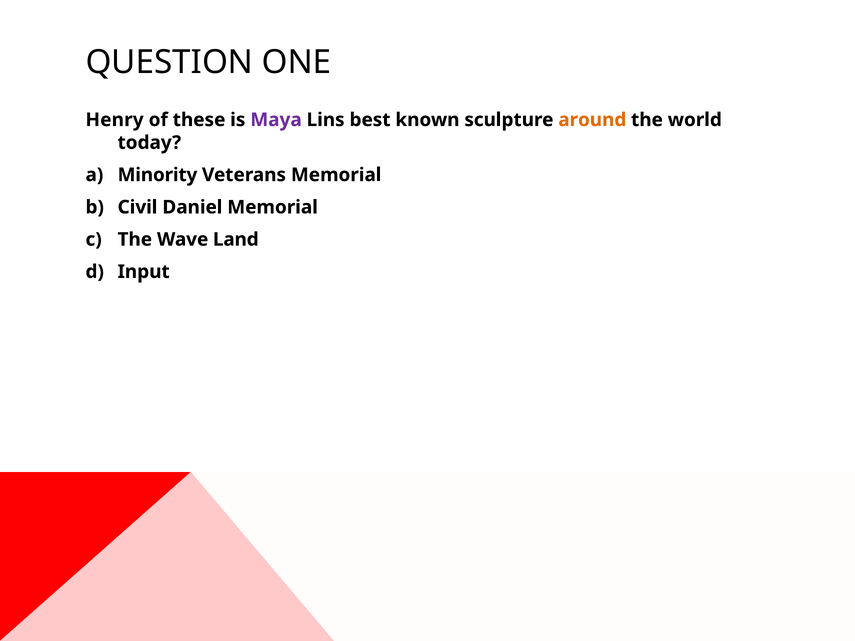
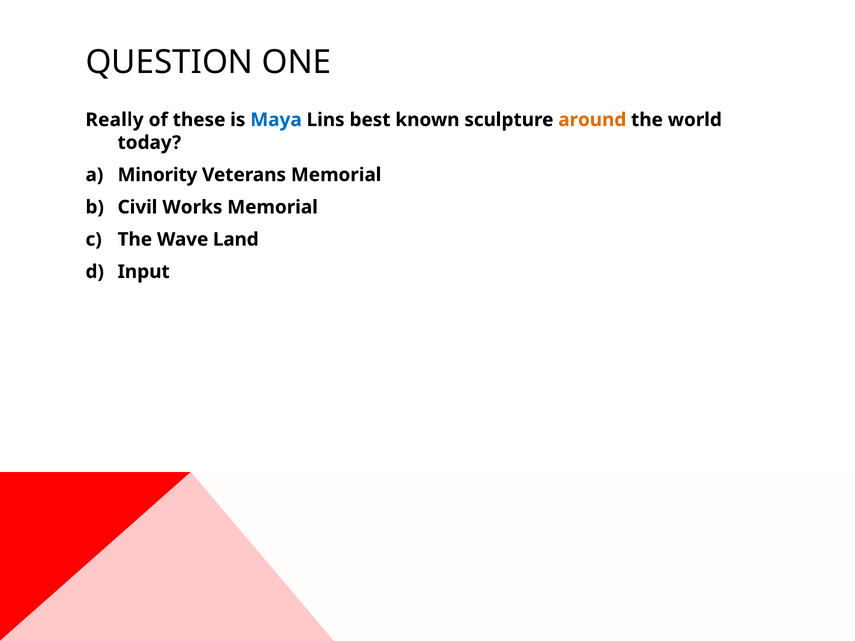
Henry: Henry -> Really (115, 120)
Maya colour: purple -> blue (276, 120)
Daniel: Daniel -> Works (192, 207)
